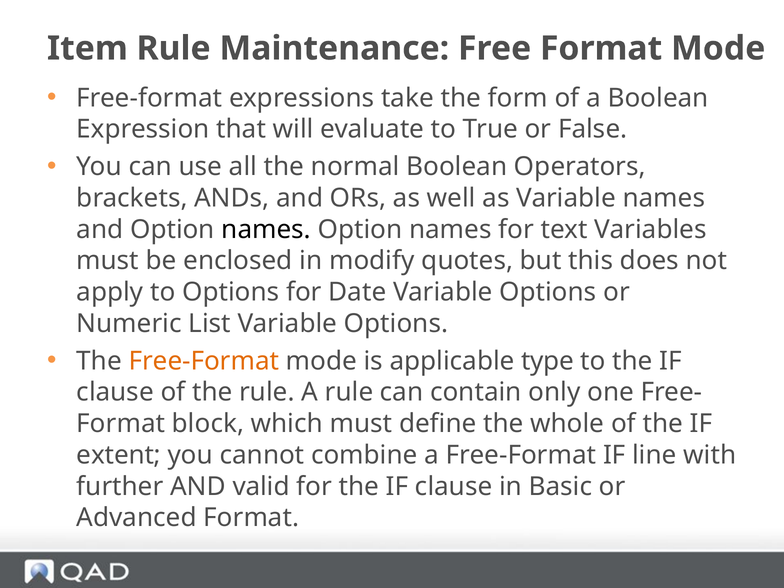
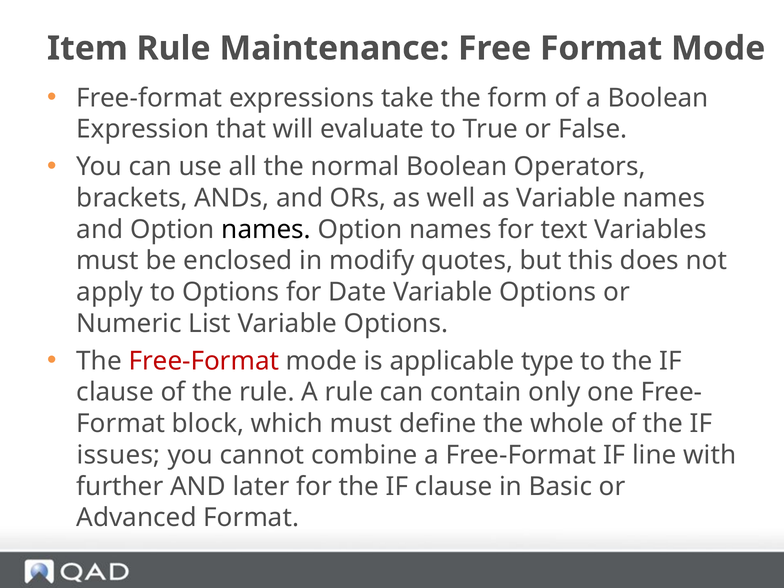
Free-Format colour: orange -> red (204, 361)
extent: extent -> issues (118, 455)
valid: valid -> later (261, 486)
